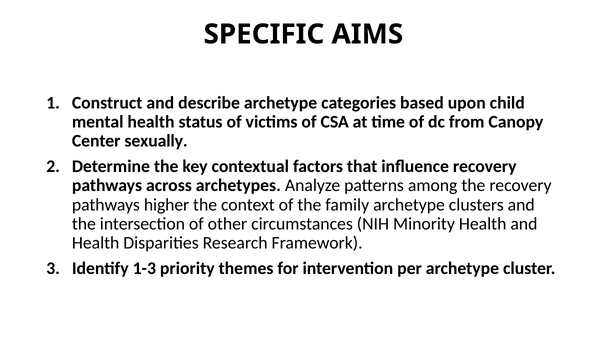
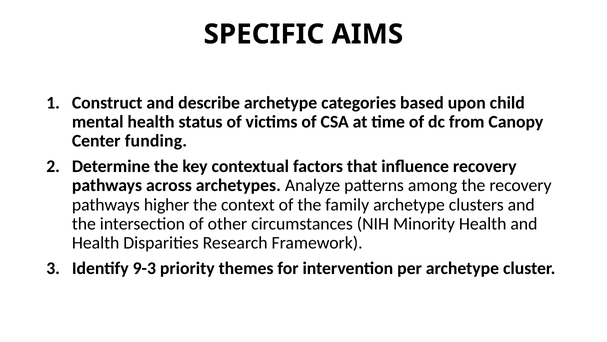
sexually: sexually -> funding (156, 141)
1-3: 1-3 -> 9-3 (144, 268)
